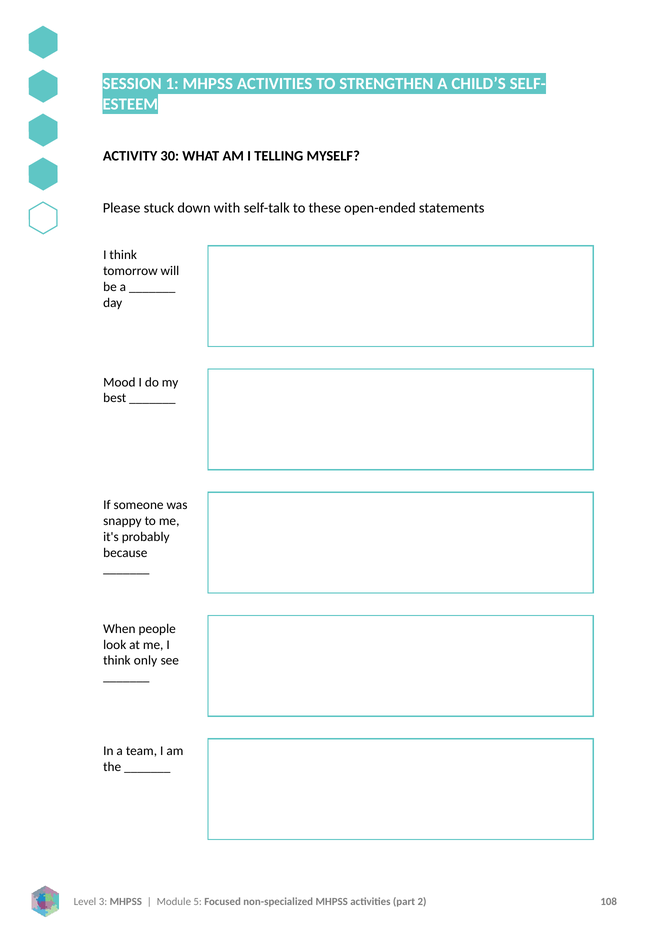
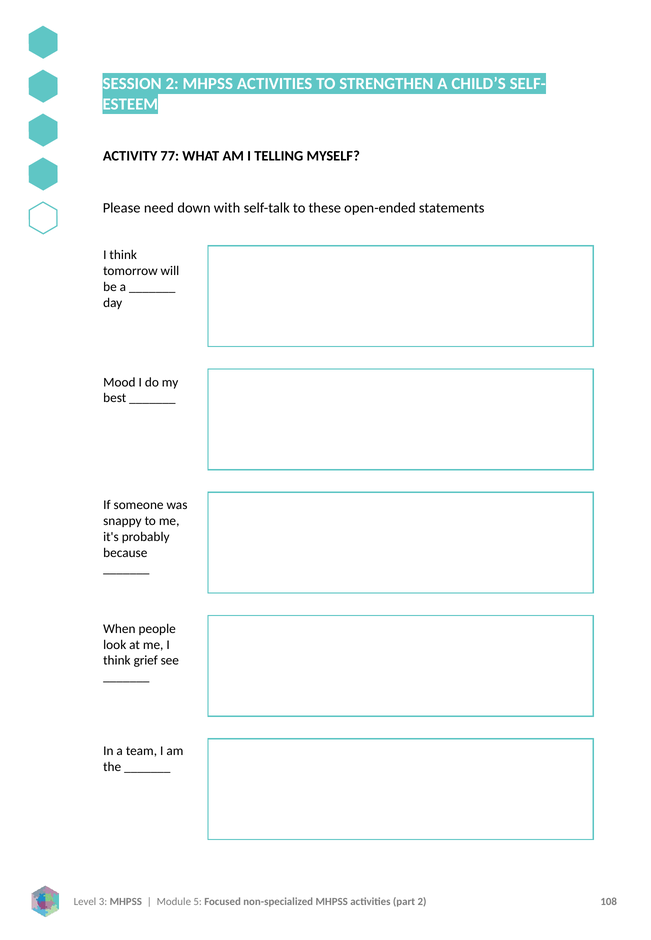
SESSION 1: 1 -> 2 (172, 84)
30: 30 -> 77 (170, 156)
stuck: stuck -> need (159, 208)
only: only -> grief (146, 661)
